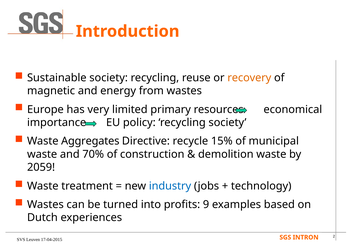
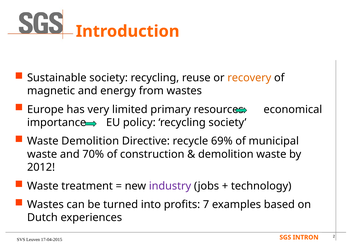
Waste Aggregates: Aggregates -> Demolition (90, 141)
15%: 15% -> 69% (222, 141)
2059: 2059 -> 2012 (41, 167)
industry colour: blue -> purple (170, 186)
9: 9 -> 7 (206, 204)
